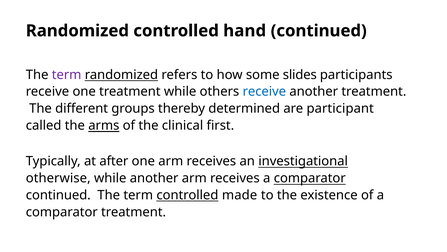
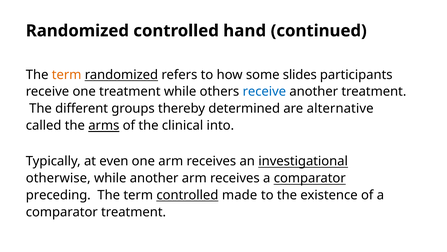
term colour: purple -> orange (67, 75)
participant: participant -> alternative (340, 108)
first: first -> into (220, 125)
after: after -> even (114, 161)
continued: continued -> preceding (58, 195)
